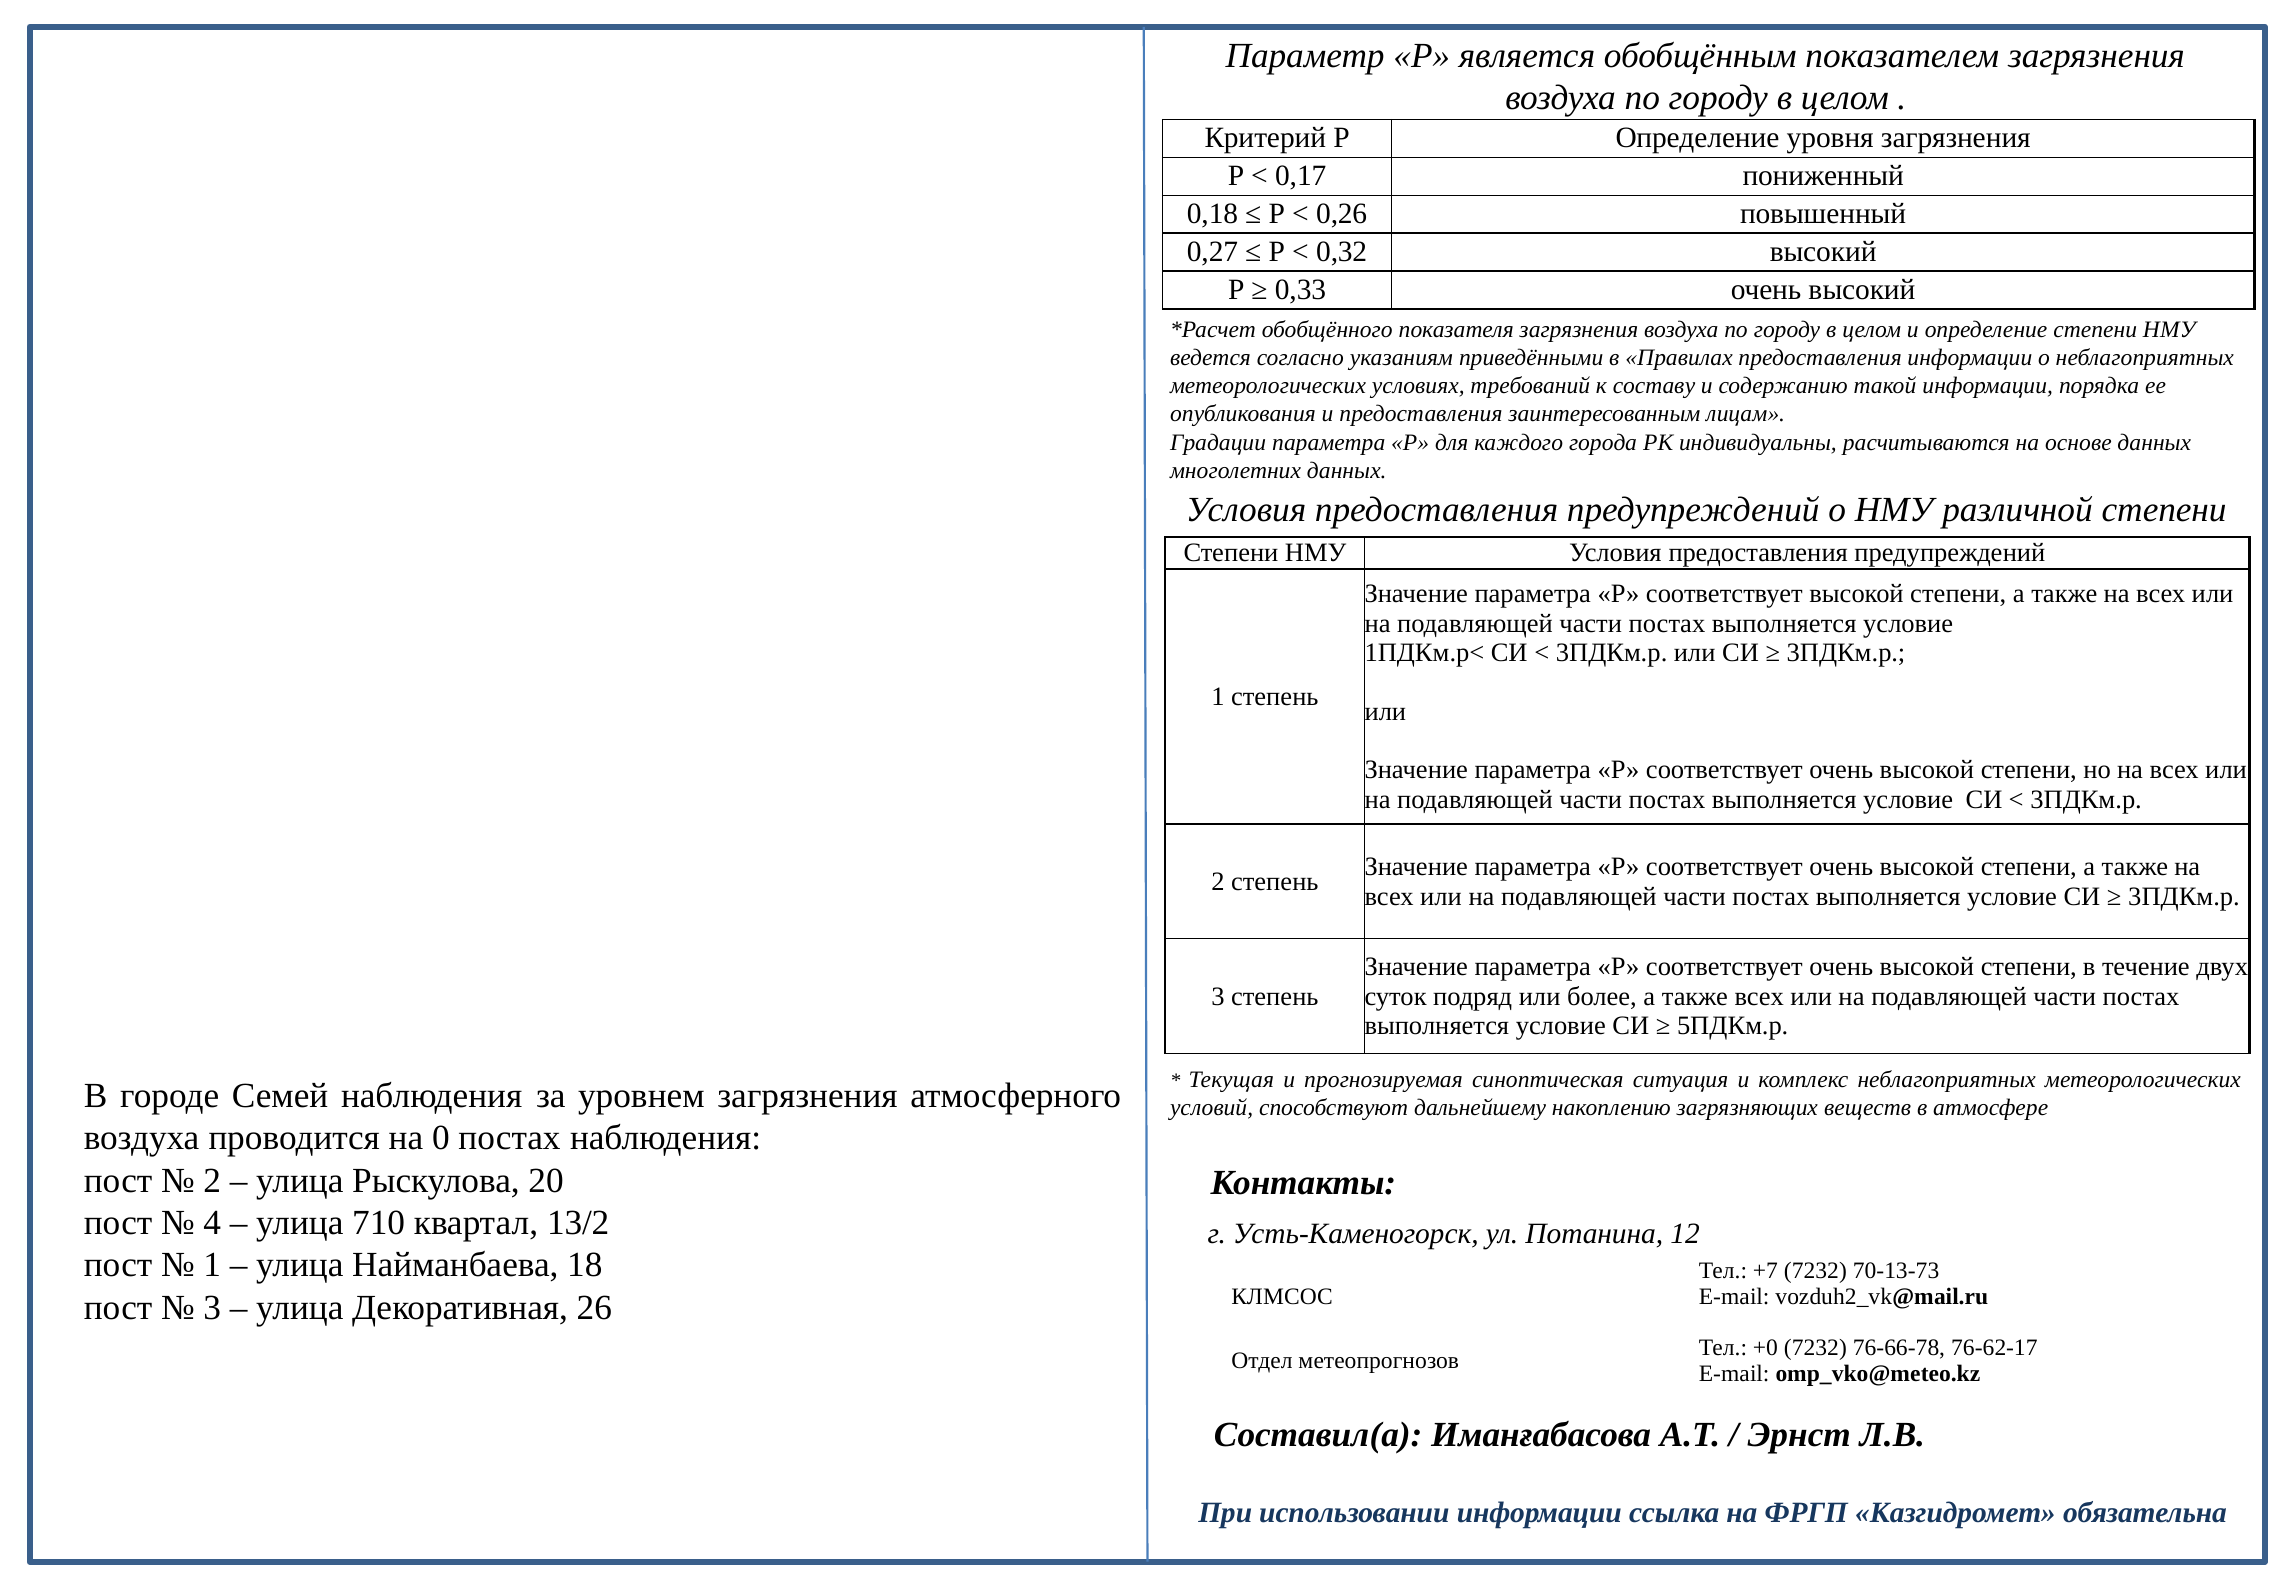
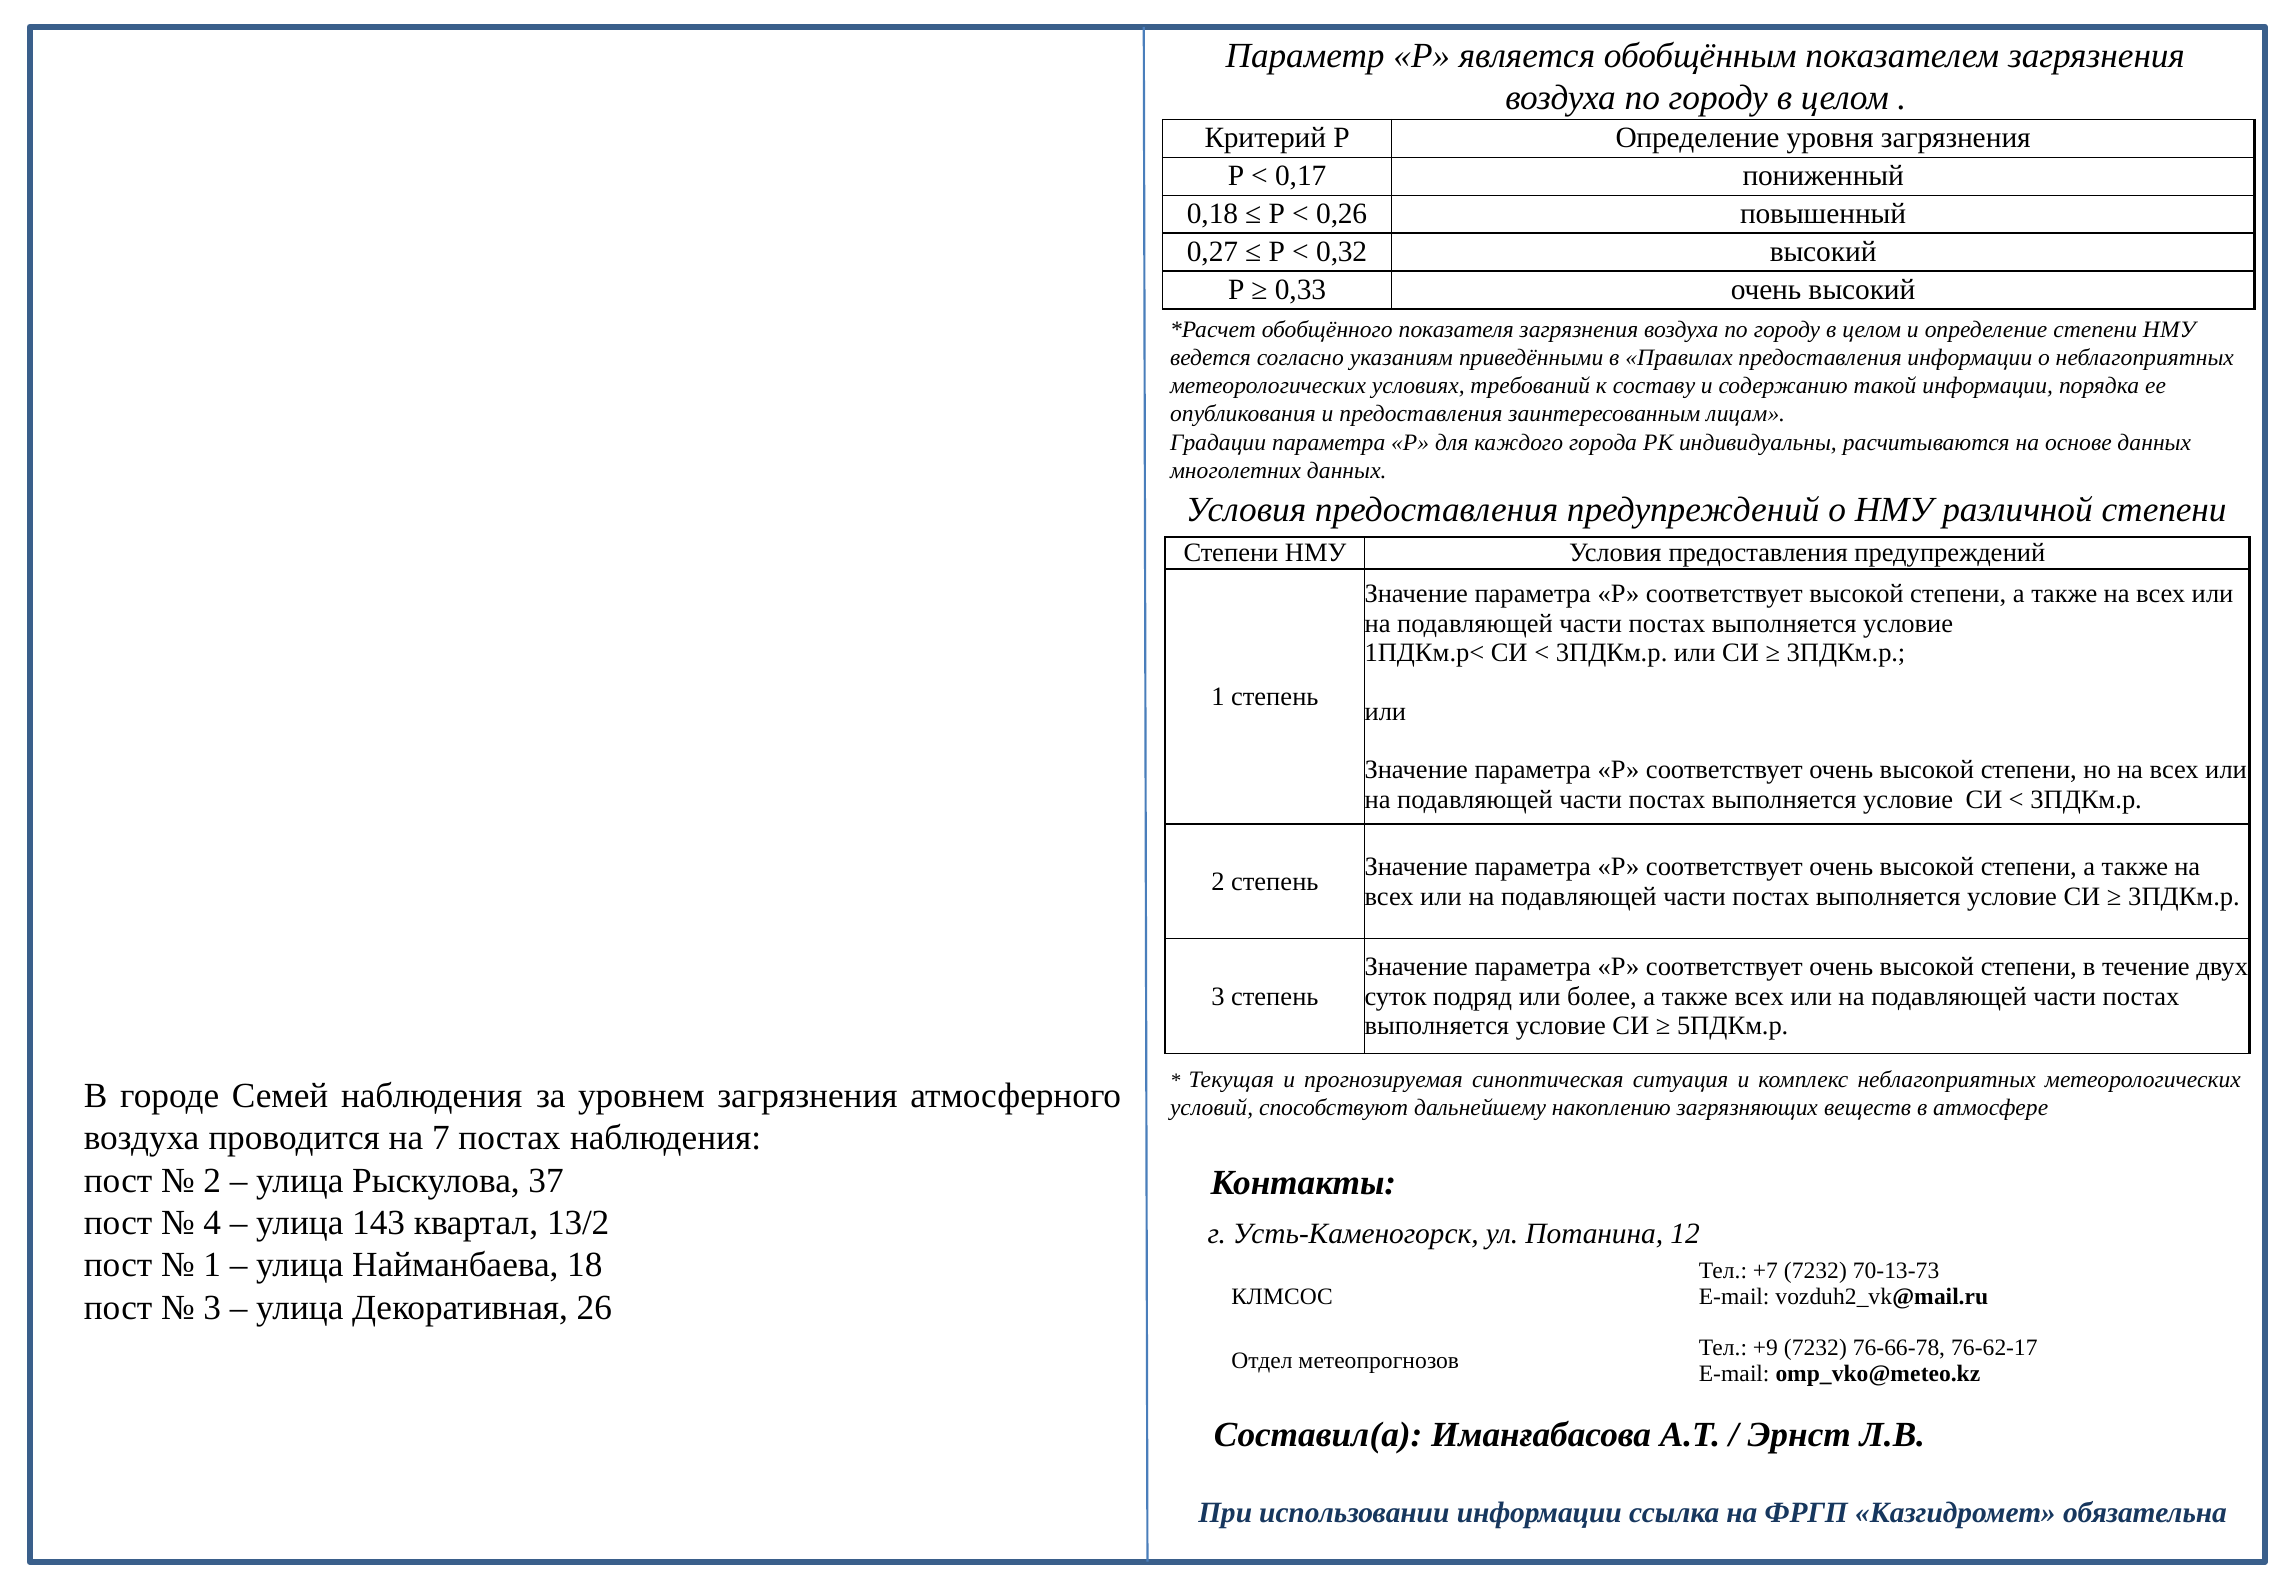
0: 0 -> 7 (441, 1138)
20: 20 -> 37 (546, 1180)
710: 710 -> 143 (379, 1223)
+0: +0 -> +9 (1765, 1348)
